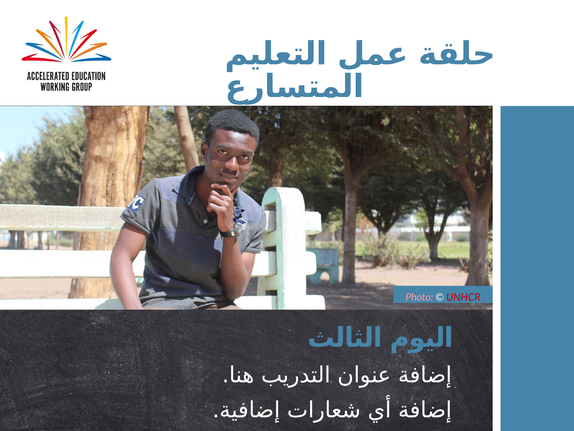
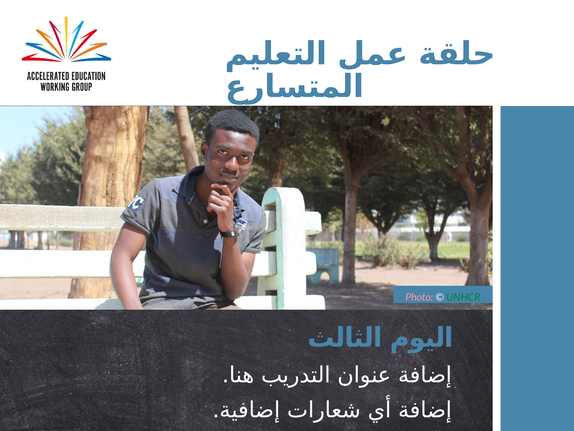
UNHCR colour: red -> green (463, 297)
